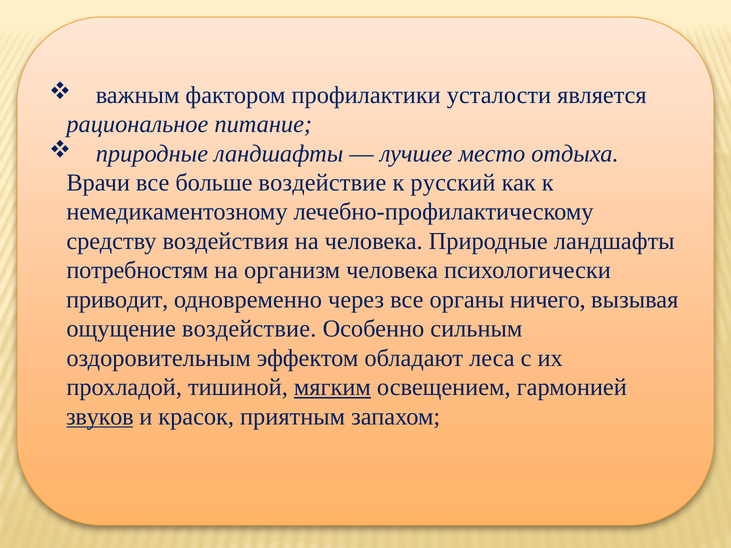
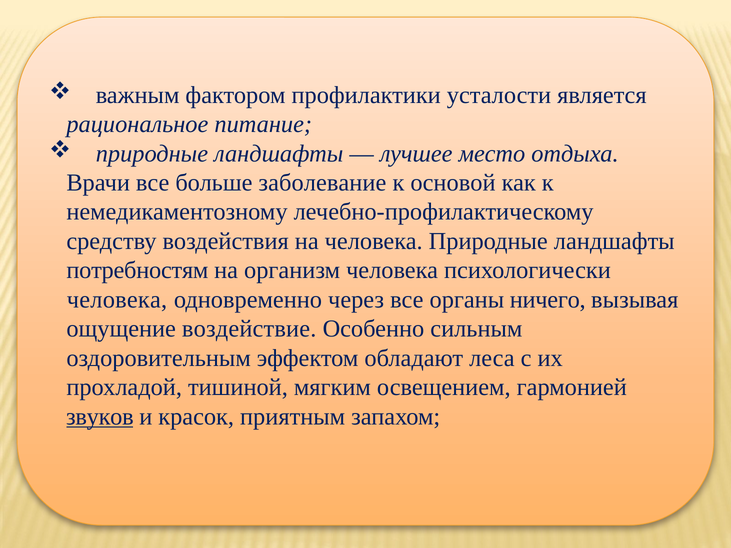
больше воздействие: воздействие -> заболевание (322, 183)
русский: русский -> основой (453, 183)
приводит: приводит -> человека (117, 300)
мягким underline: present -> none (332, 387)
